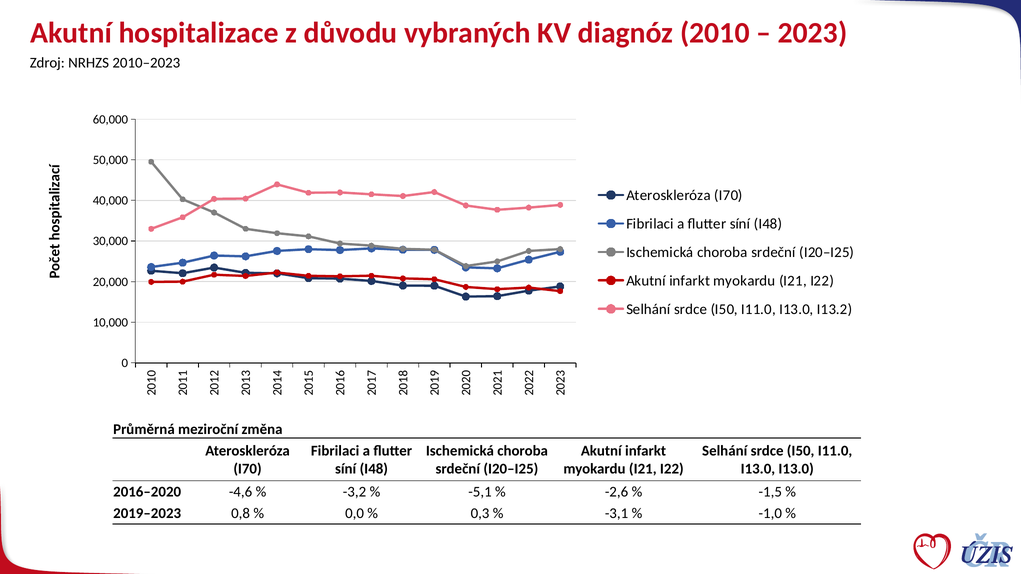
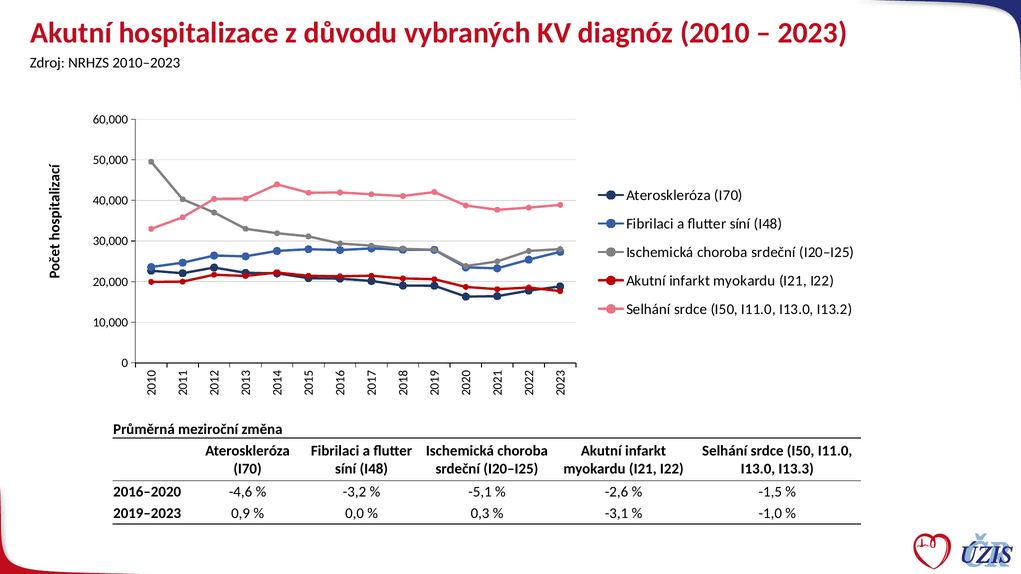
I13.0 I13.0: I13.0 -> I13.3 (796, 469)
0,8: 0,8 -> 0,9 (241, 514)
